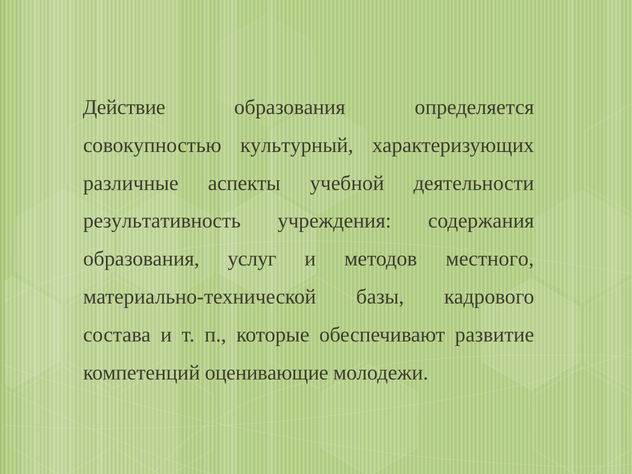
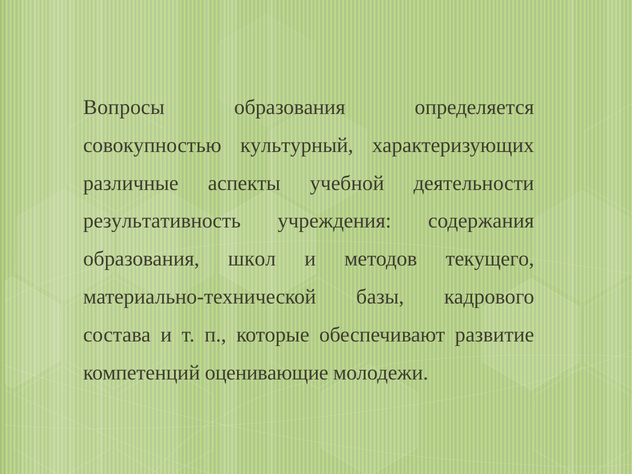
Действие: Действие -> Вопросы (124, 107)
услуг: услуг -> школ (252, 259)
местного: местного -> текущего (490, 259)
